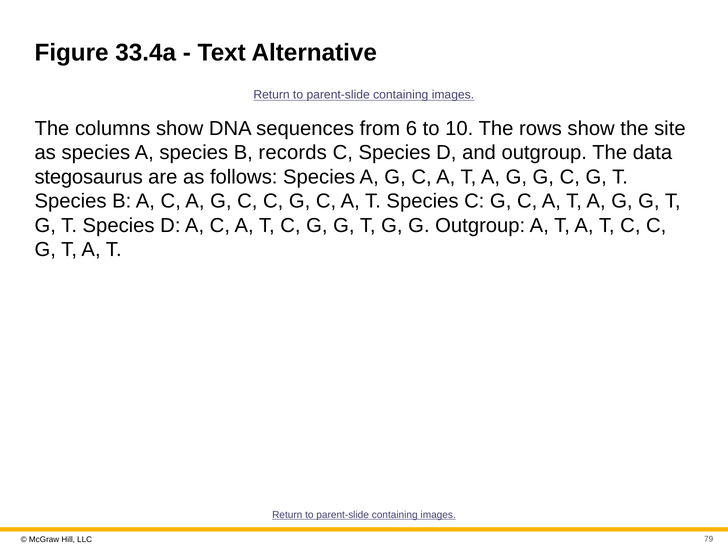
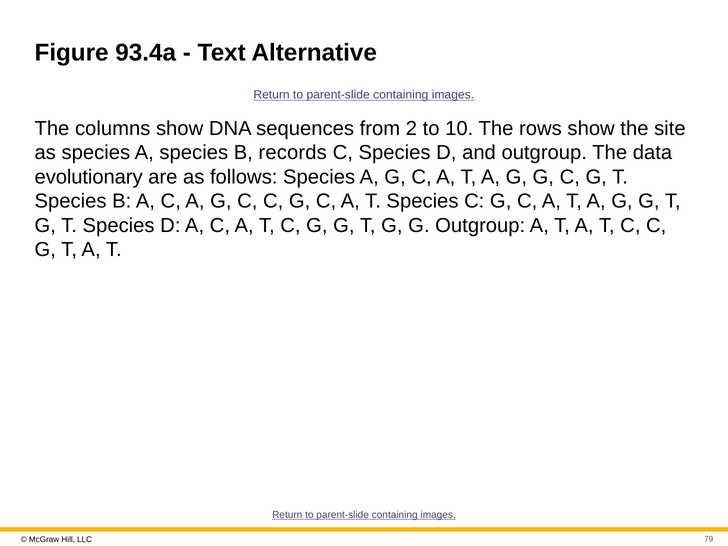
33.4a: 33.4a -> 93.4a (146, 53)
6: 6 -> 2 (411, 128)
stegosaurus: stegosaurus -> evolutionary (89, 177)
